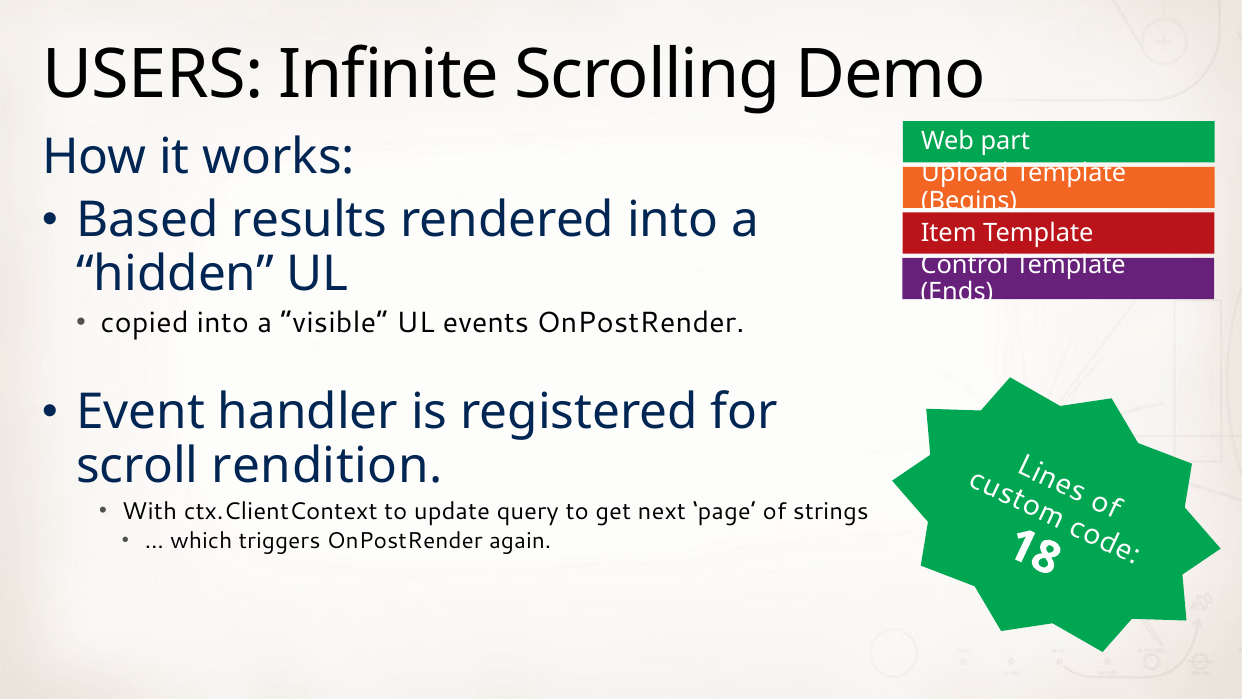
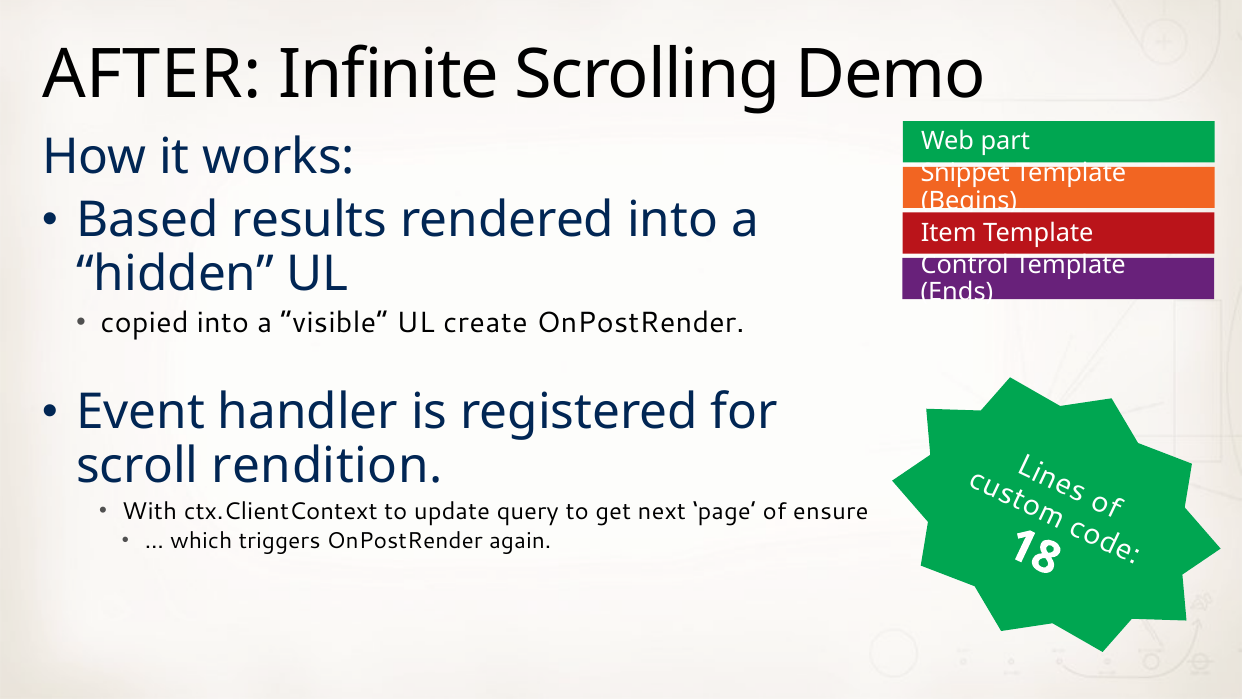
USERS: USERS -> AFTER (152, 75)
Upload: Upload -> Snippet (965, 173)
events: events -> create (486, 322)
strings: strings -> ensure (831, 511)
